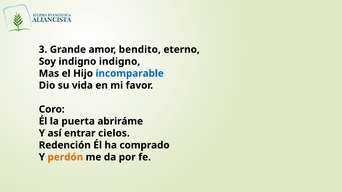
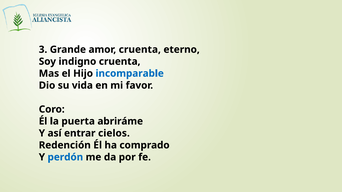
amor bendito: bendito -> cruenta (140, 50)
indigno indigno: indigno -> cruenta (120, 62)
perdón colour: orange -> blue (65, 157)
